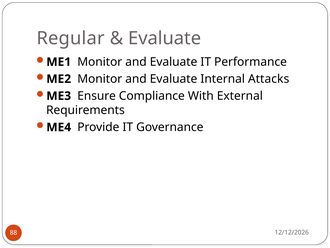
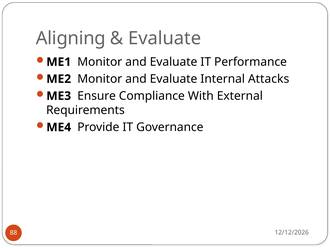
Regular: Regular -> Aligning (71, 38)
